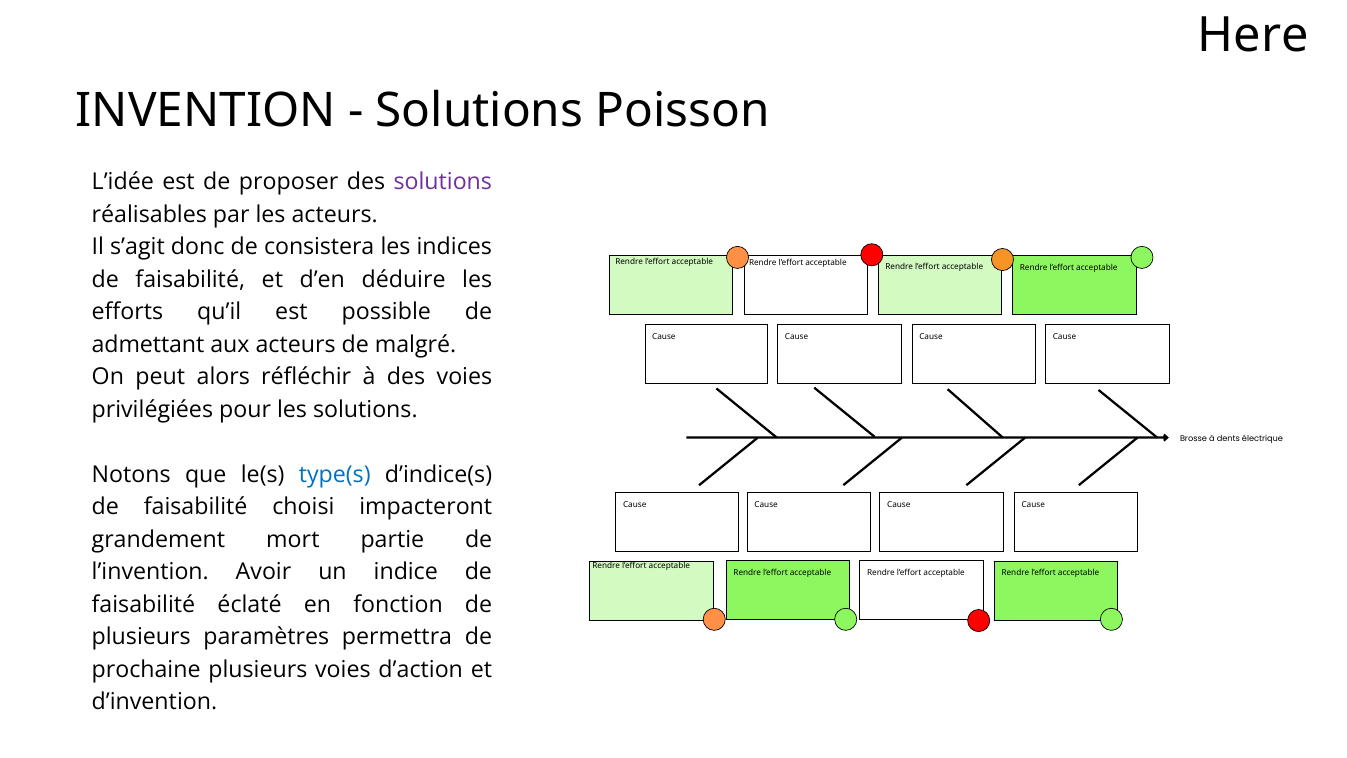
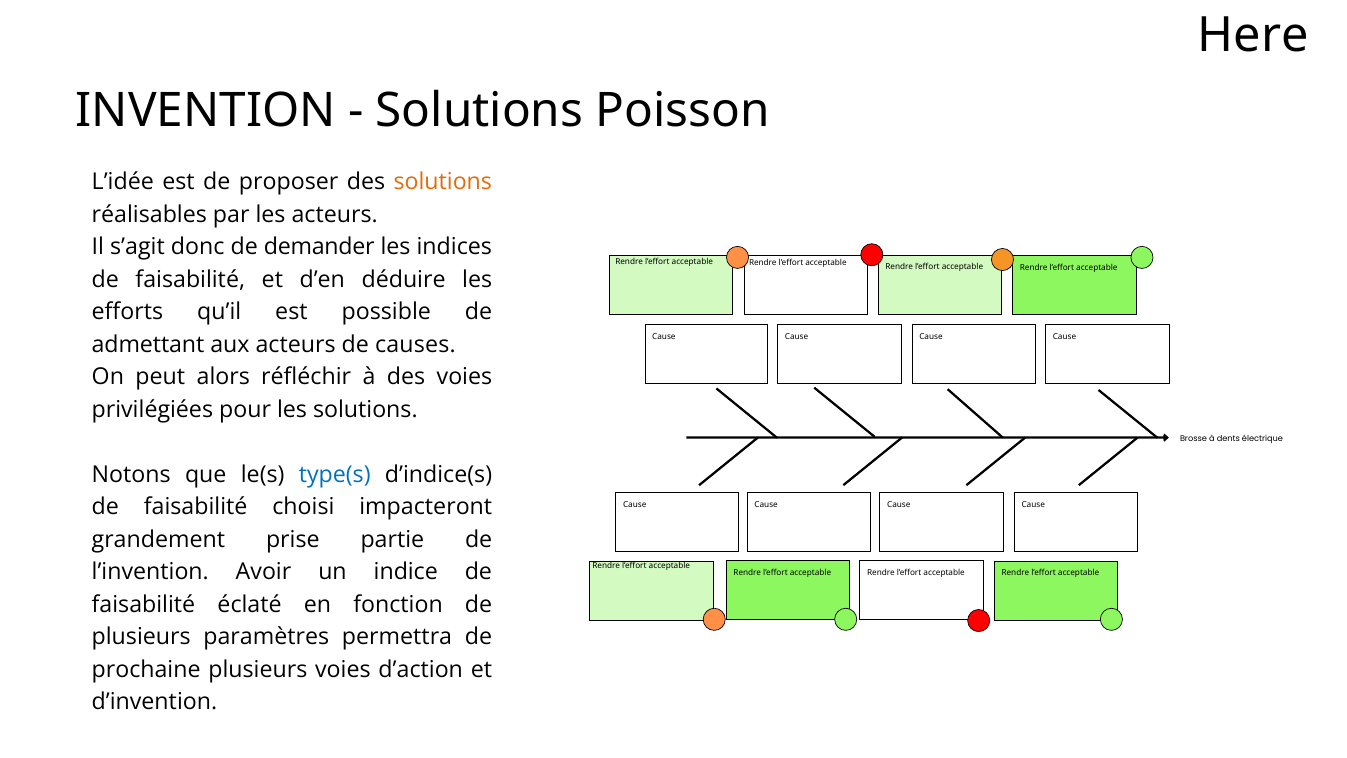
solutions colour: purple -> orange (443, 182)
consistera: consistera -> demander (319, 247)
malgré: malgré -> causes (415, 345)
mort: mort -> prise (293, 539)
